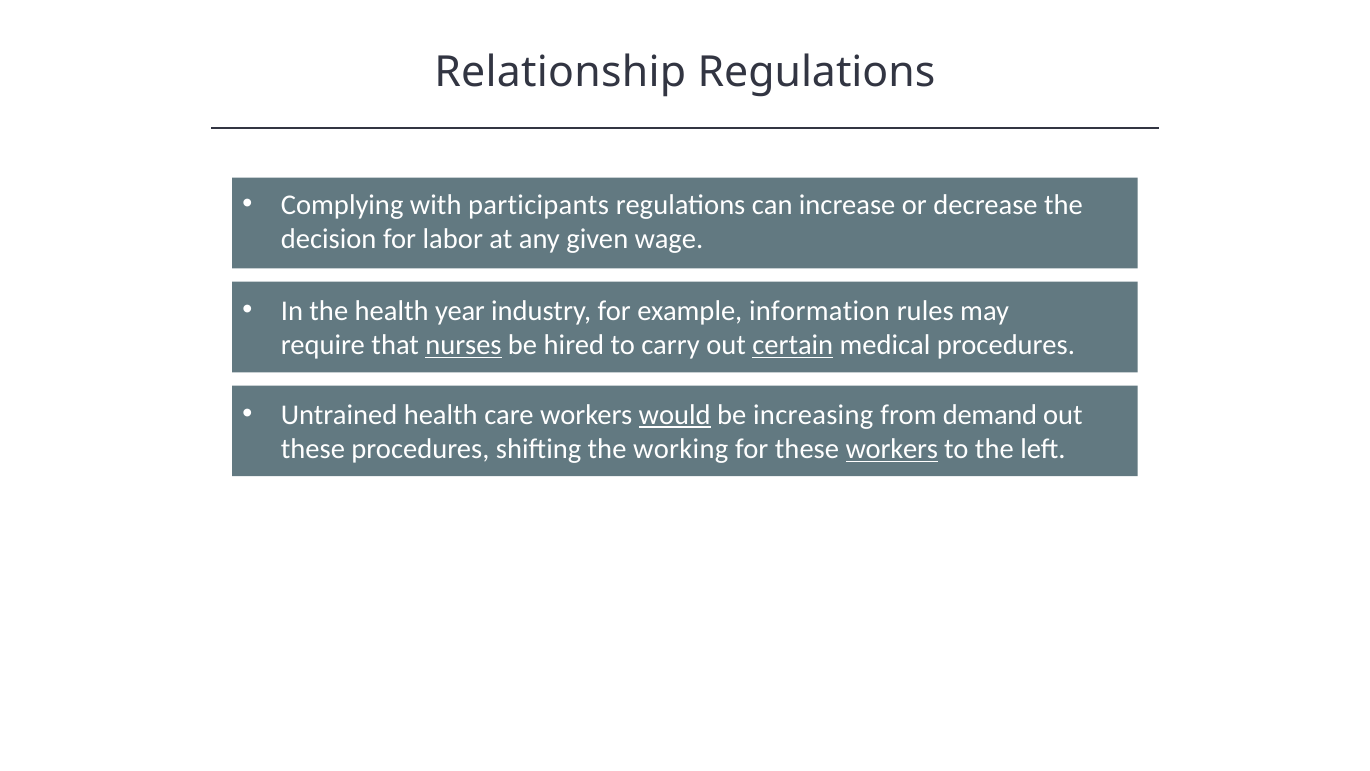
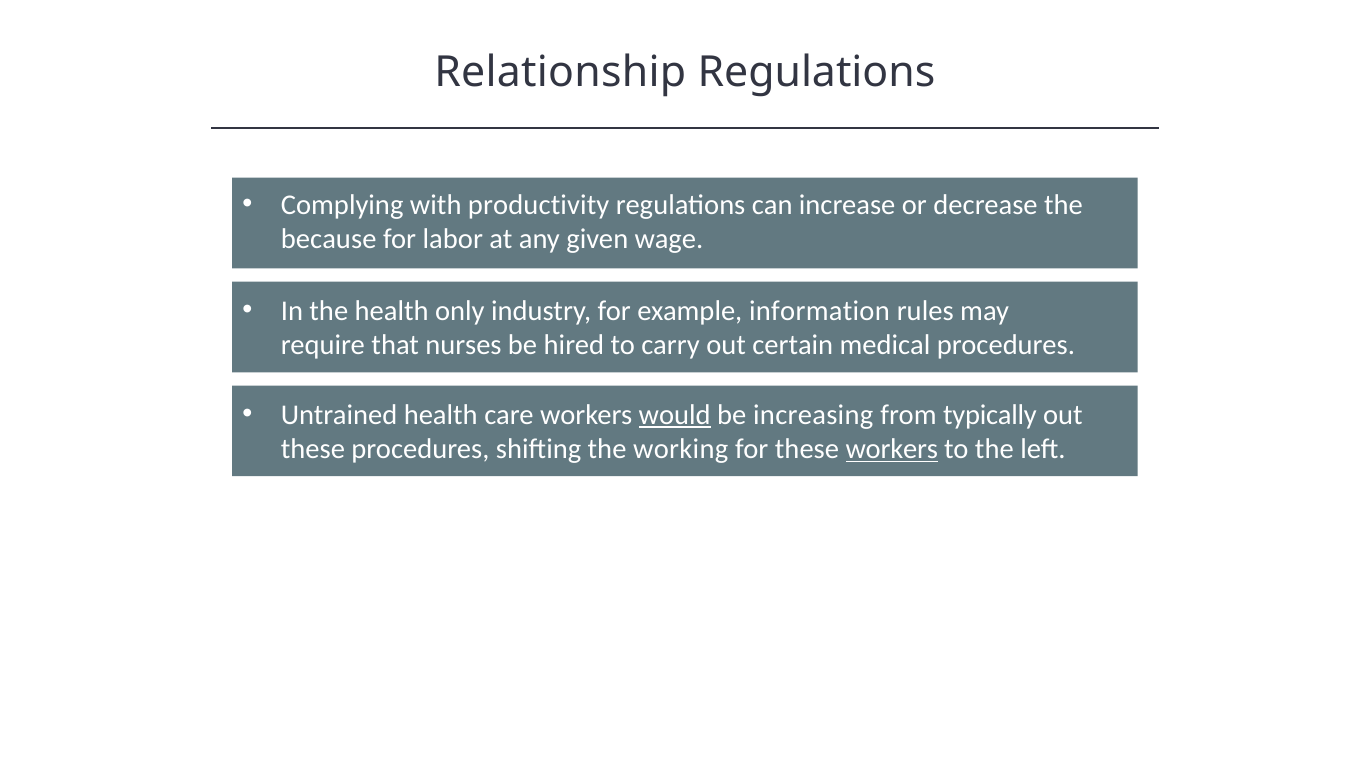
participants: participants -> productivity (539, 205)
decision: decision -> because (329, 239)
year: year -> only (460, 311)
nurses underline: present -> none (464, 345)
certain underline: present -> none (793, 345)
demand: demand -> typically (990, 415)
